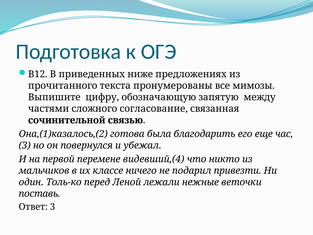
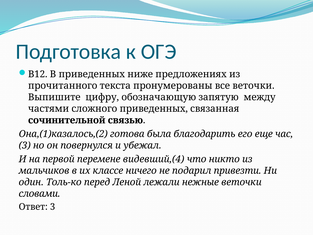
все мимозы: мимозы -> веточки (253, 86)
сложного согласование: согласование -> приведенных (154, 109)
поставь: поставь -> словами (39, 193)
